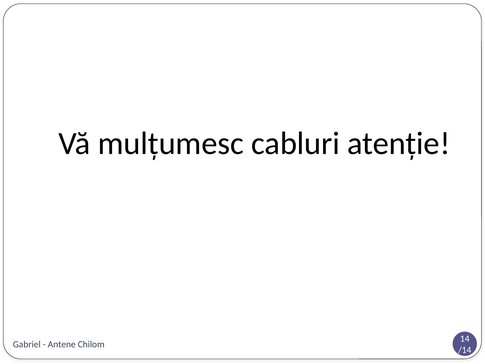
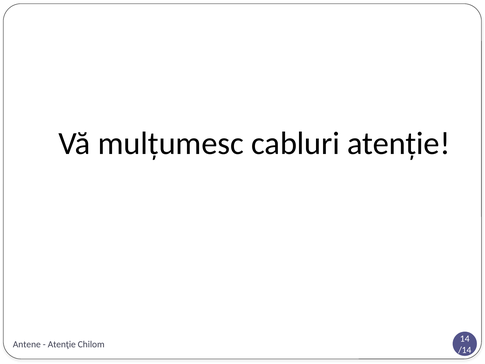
Gabriel: Gabriel -> Antene (27, 344)
Antene: Antene -> Atenţie (62, 344)
